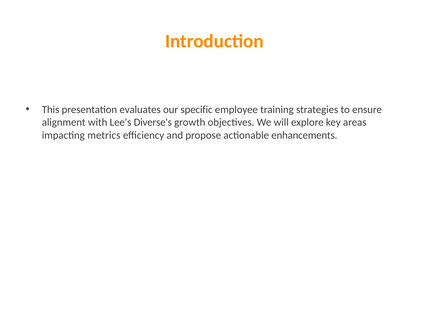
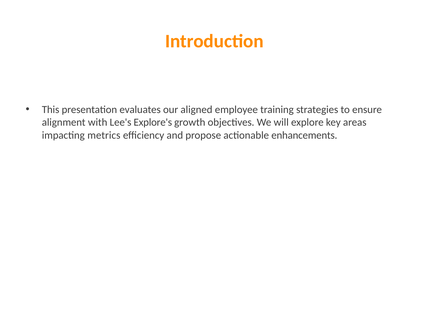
specific: specific -> aligned (197, 109)
Diverse's: Diverse's -> Explore's (153, 122)
